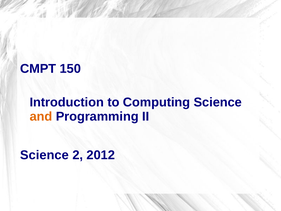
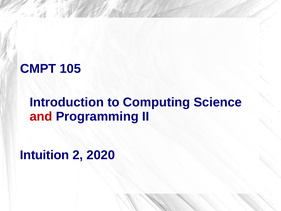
150: 150 -> 105 (70, 69)
and colour: orange -> red (41, 116)
Science: Science -> Intuition (45, 155)
2012: 2012 -> 2020 (101, 155)
